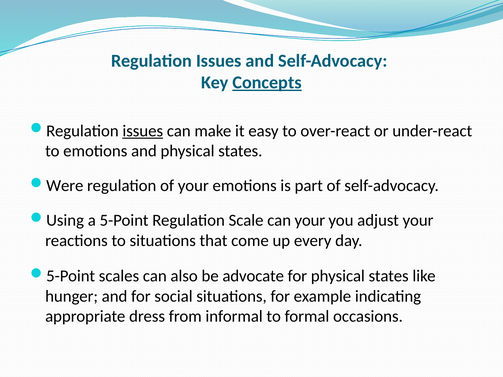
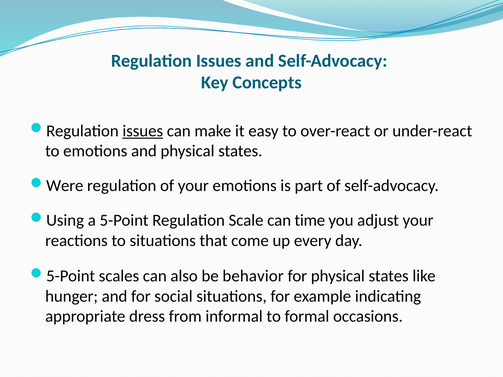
Concepts underline: present -> none (267, 83)
can your: your -> time (310, 221)
advocate: advocate -> behavior (253, 276)
